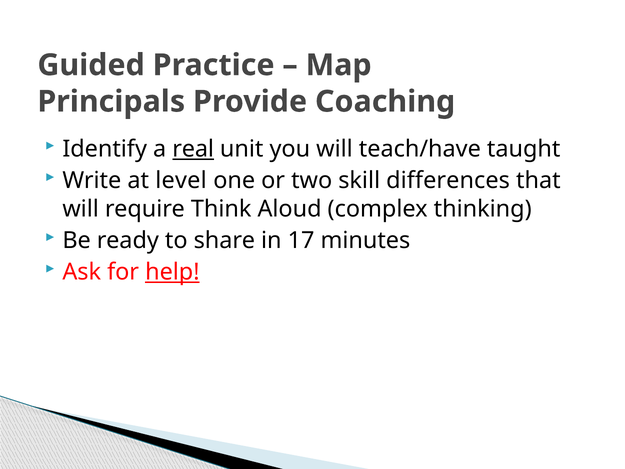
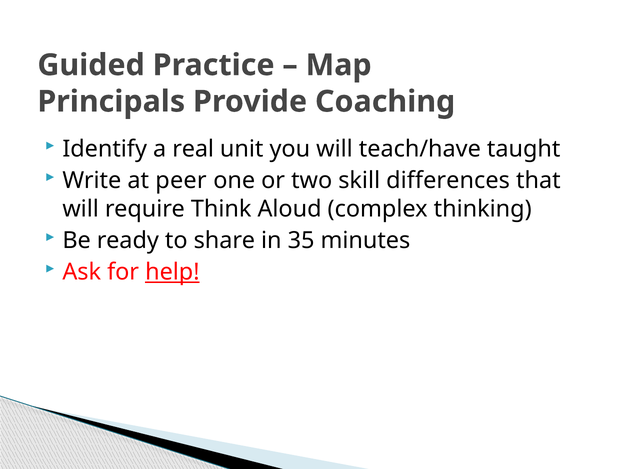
real underline: present -> none (193, 149)
level: level -> peer (181, 181)
17: 17 -> 35 (301, 240)
